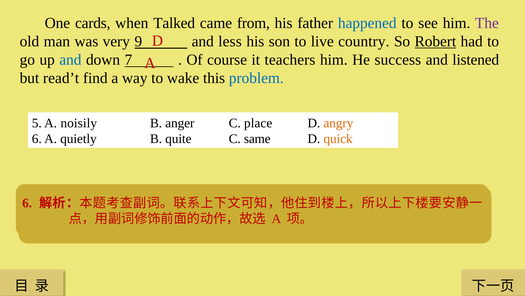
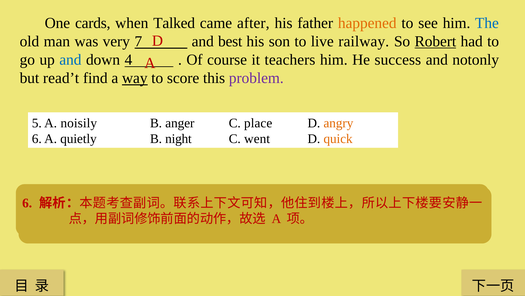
from: from -> after (253, 23)
happened colour: blue -> orange (367, 23)
The colour: purple -> blue (487, 23)
9: 9 -> 7 (138, 41)
less: less -> best (230, 41)
country: country -> railway (364, 41)
7: 7 -> 4 (128, 60)
listened: listened -> notonly (476, 60)
way underline: none -> present (135, 78)
wake: wake -> score (183, 78)
problem colour: blue -> purple (256, 78)
quite: quite -> night (178, 139)
same: same -> went (257, 139)
